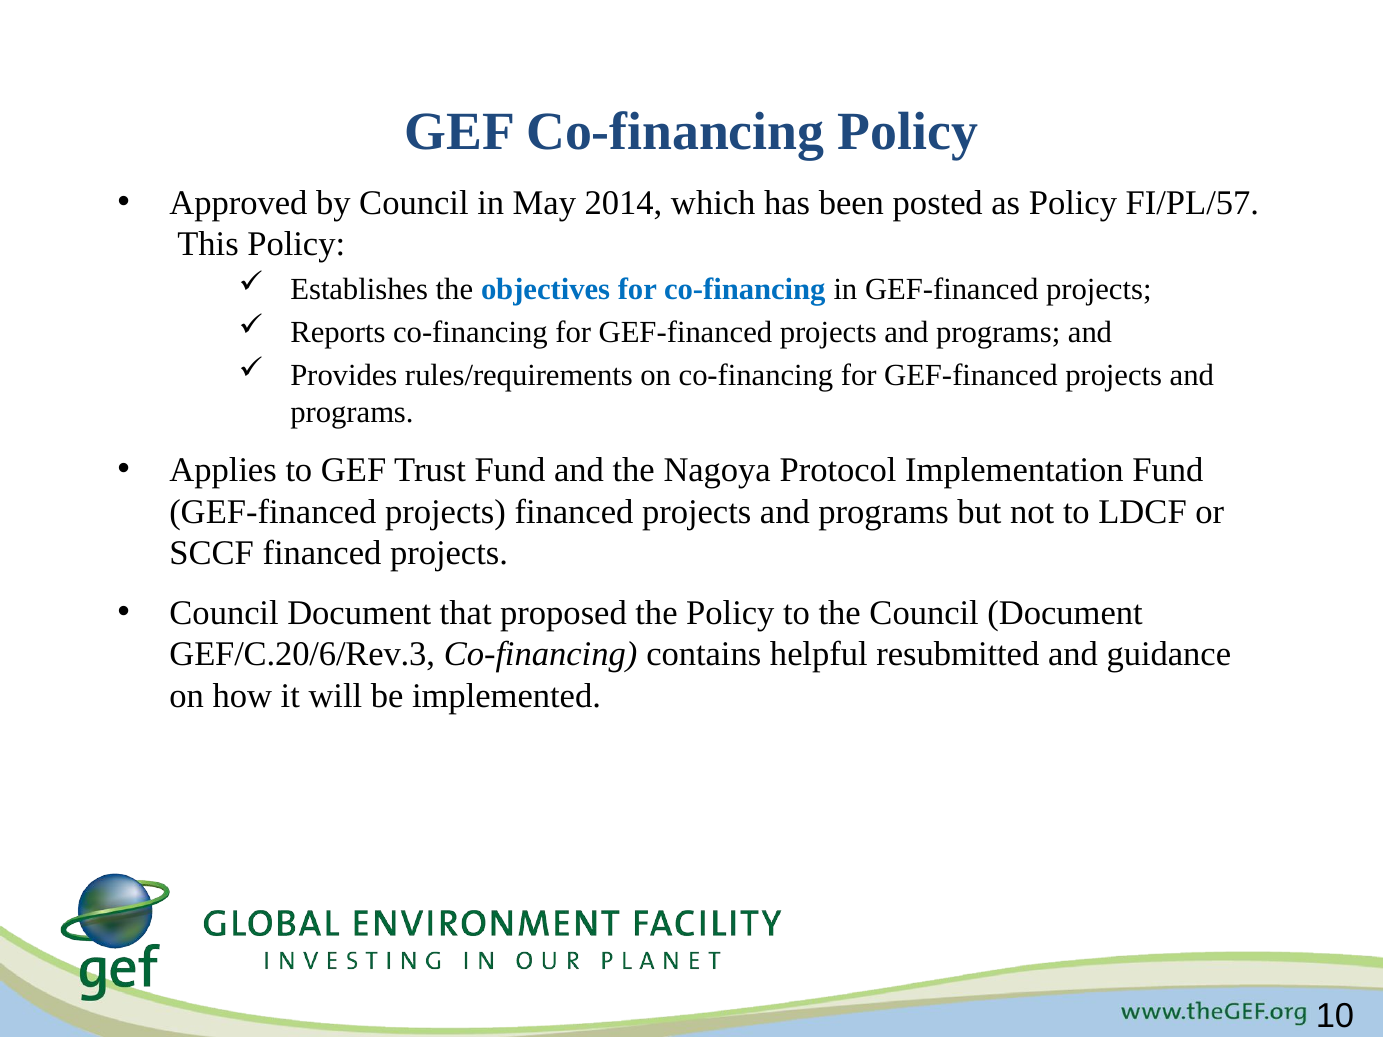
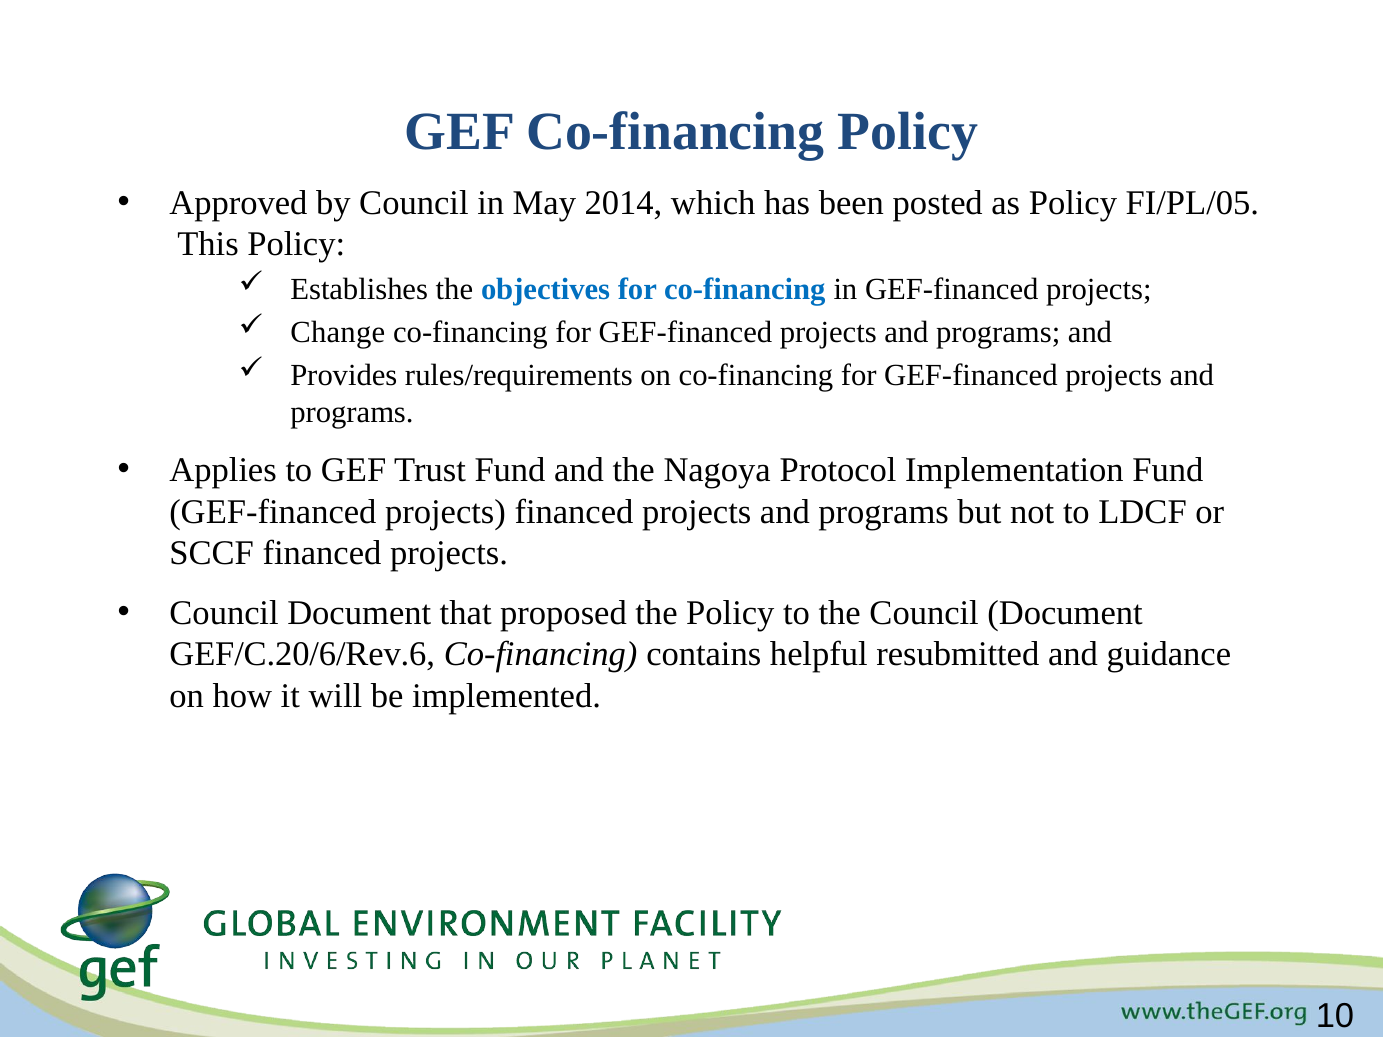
FI/PL/57: FI/PL/57 -> FI/PL/05 (1192, 203)
Reports: Reports -> Change (338, 333)
GEF/C.20/6/Rev.3: GEF/C.20/6/Rev.3 -> GEF/C.20/6/Rev.6 (302, 655)
